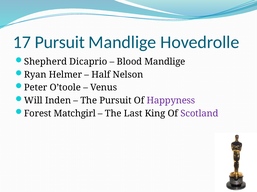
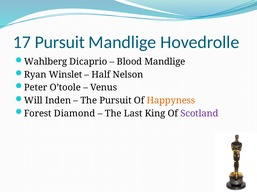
Shepherd: Shepherd -> Wahlberg (46, 62)
Helmer: Helmer -> Winslet (66, 75)
Happyness colour: purple -> orange (171, 101)
Matchgirl: Matchgirl -> Diamond (75, 114)
